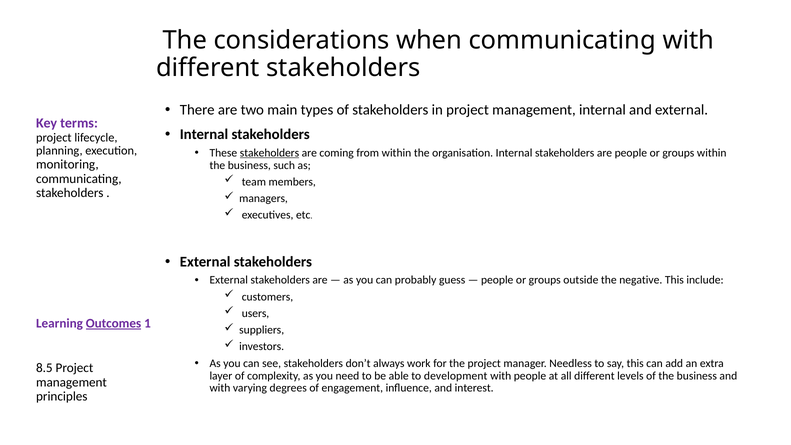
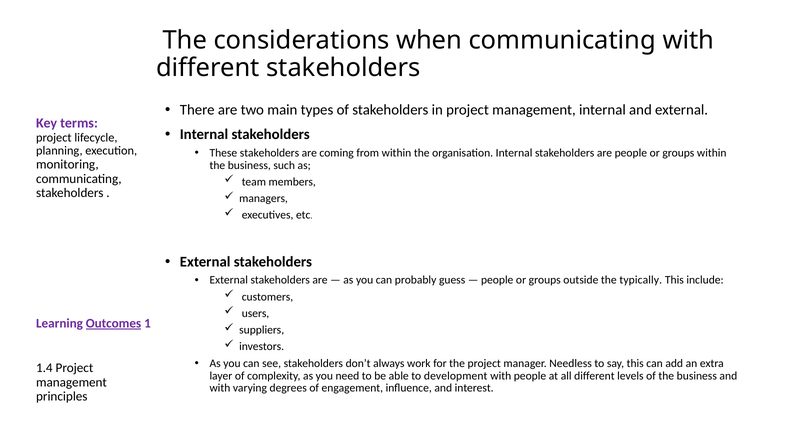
stakeholders underline: present -> none (270, 153)
negative: negative -> typically (641, 280)
8.5: 8.5 -> 1.4 (44, 368)
